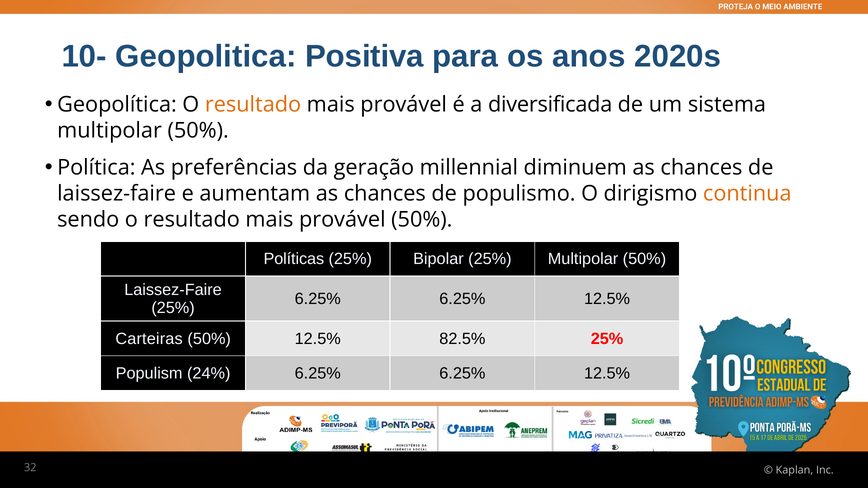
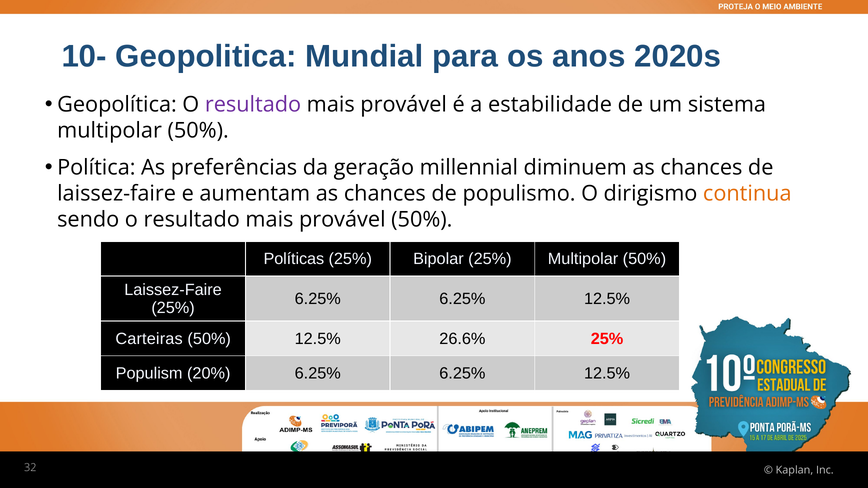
Positiva: Positiva -> Mundial (364, 57)
resultado colour: orange -> purple (253, 105)
diversificada: diversificada -> estabilidade (550, 105)
82.5%: 82.5% -> 26.6% (462, 339)
24%: 24% -> 20% (209, 373)
